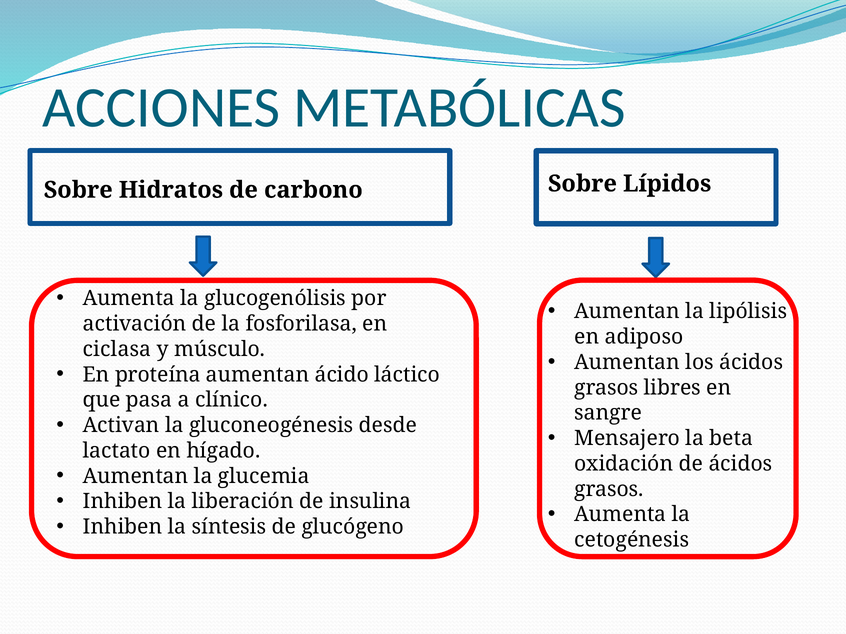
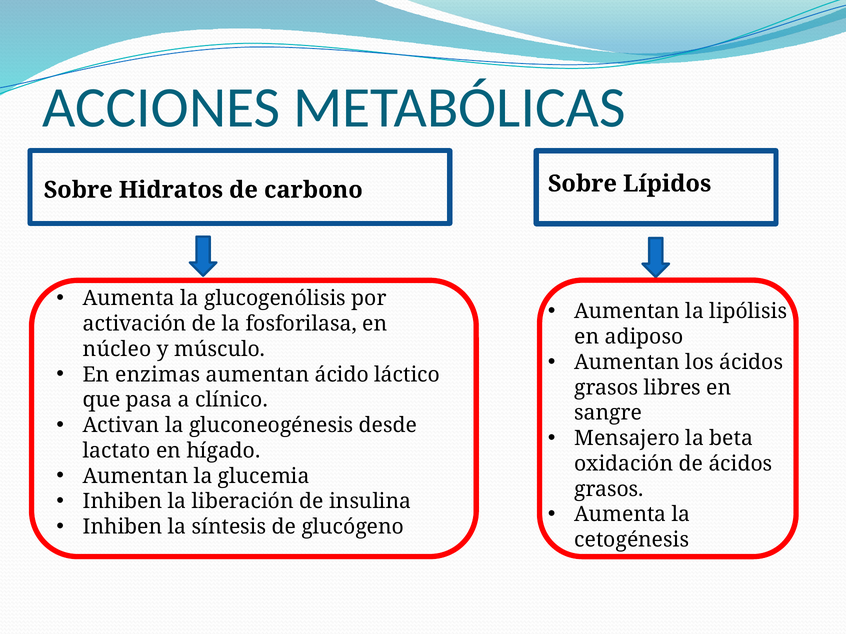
ciclasa: ciclasa -> núcleo (117, 350)
proteína: proteína -> enzimas (158, 375)
